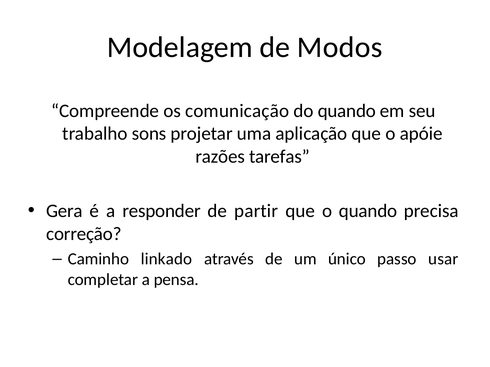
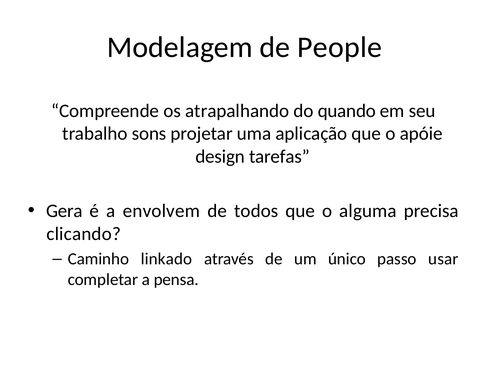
Modos: Modos -> People (340, 47)
comunicação: comunicação -> atrapalhando (237, 111)
razões: razões -> design (220, 157)
responder: responder -> envolvem (161, 211)
partir: partir -> todos (256, 211)
o quando: quando -> alguma (368, 211)
correção: correção -> clicando (84, 234)
